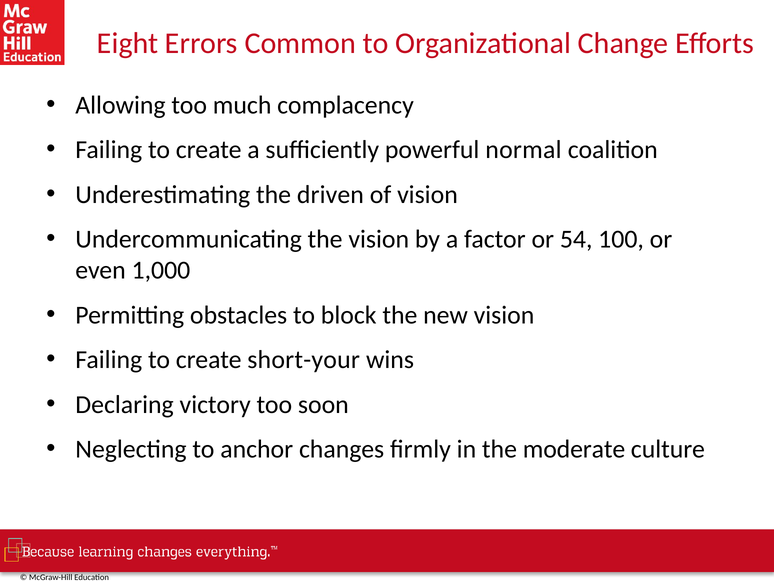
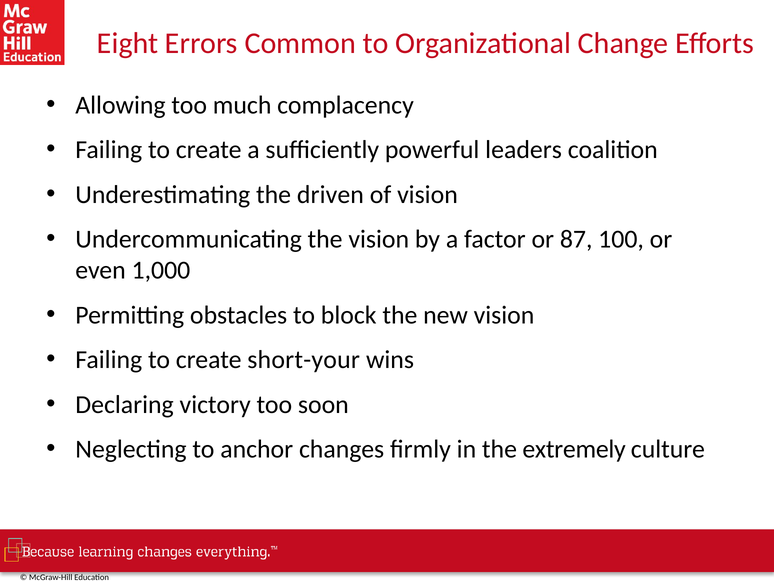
normal: normal -> leaders (524, 150)
54: 54 -> 87 (576, 239)
moderate: moderate -> extremely (574, 449)
